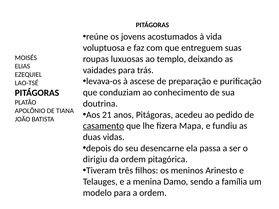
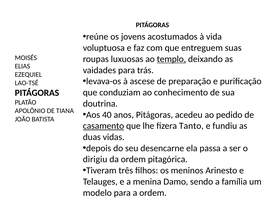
templo underline: none -> present (171, 59)
21: 21 -> 40 (107, 115)
Mapa: Mapa -> Tanto (191, 126)
